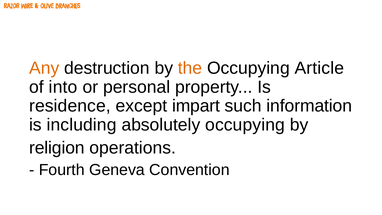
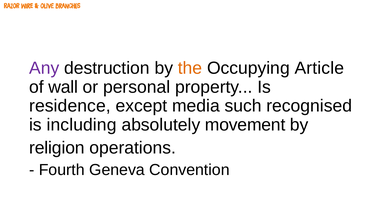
Any colour: orange -> purple (44, 68)
into: into -> wall (63, 87)
impart: impart -> media (196, 106)
information: information -> recognised (309, 106)
absolutely occupying: occupying -> movement (245, 125)
